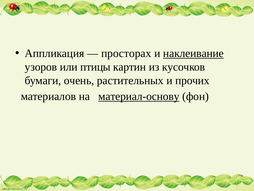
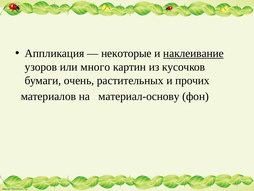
просторах: просторах -> некоторые (126, 53)
птицы: птицы -> много (95, 67)
материал-основу underline: present -> none (139, 96)
